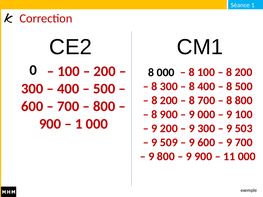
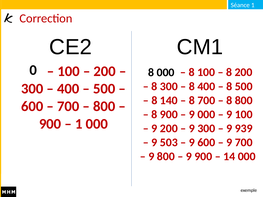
200: 200 -> 140 (169, 100)
503: 503 -> 939 (244, 129)
509: 509 -> 503 (169, 143)
11: 11 -> 14 (229, 157)
